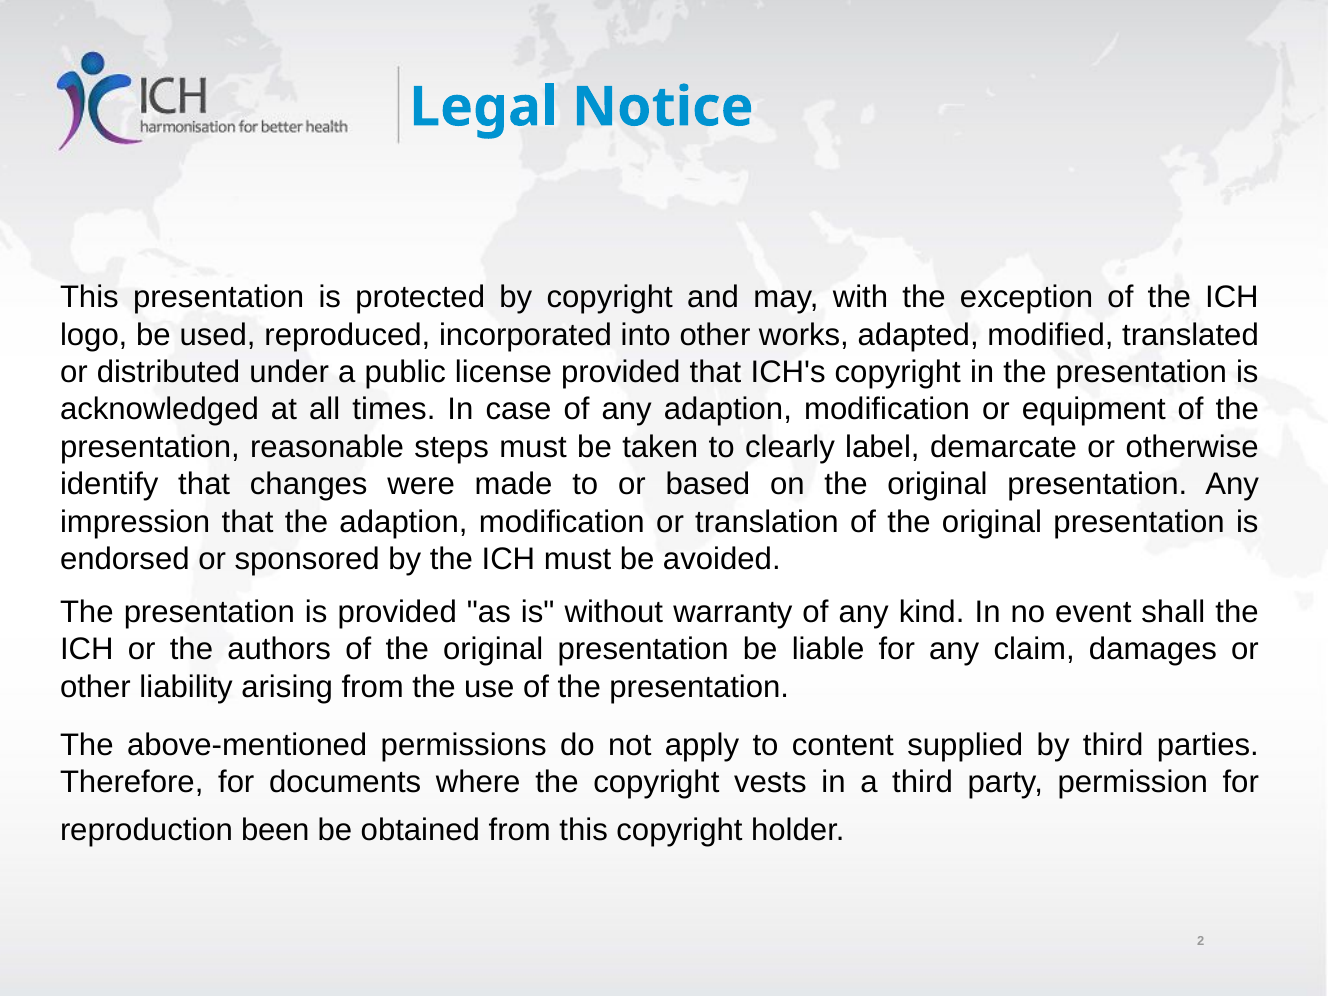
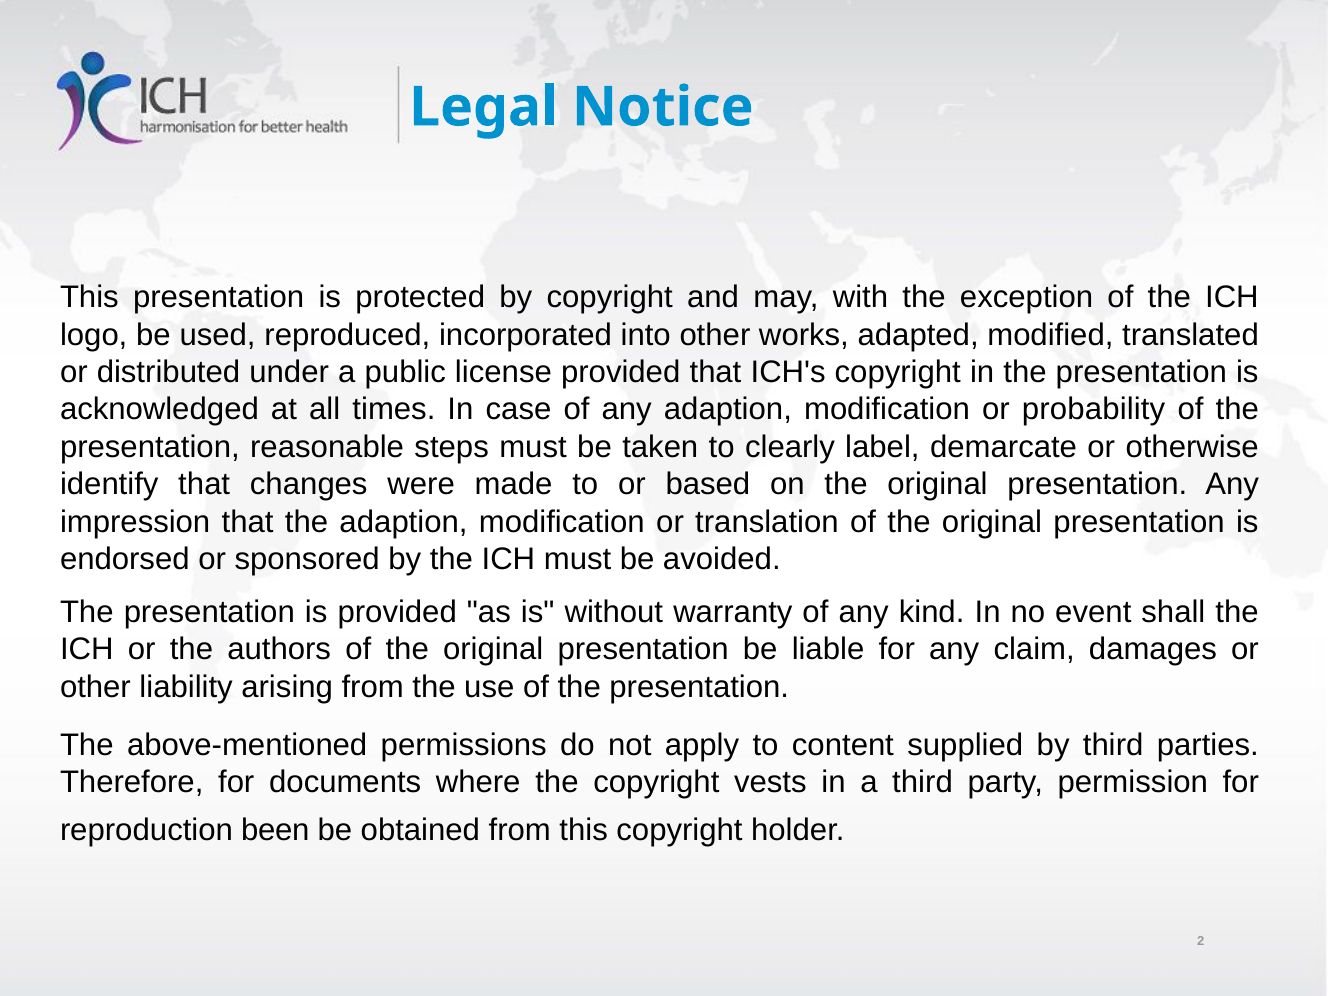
equipment: equipment -> probability (1094, 410)
